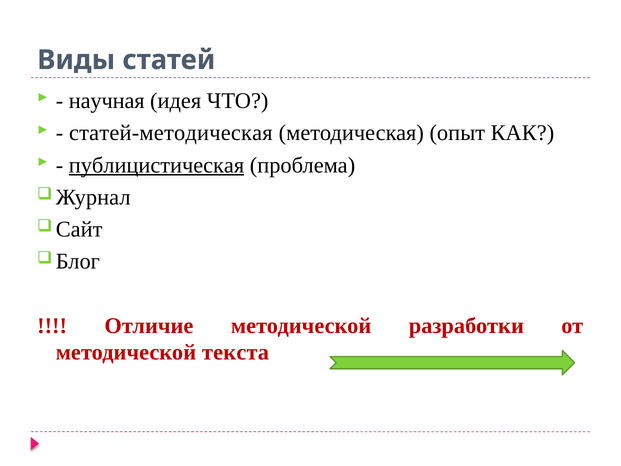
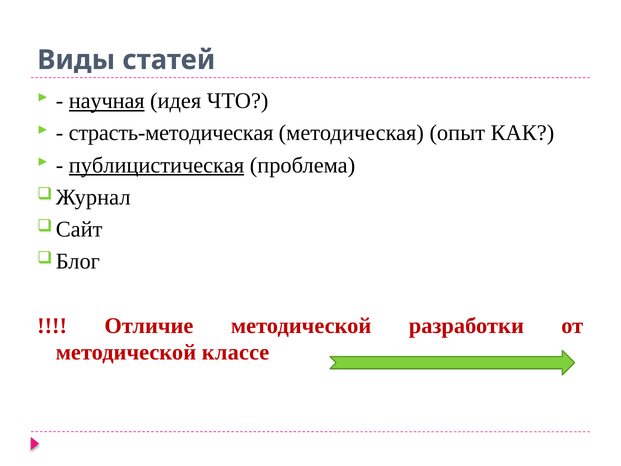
научная underline: none -> present (107, 101)
статей-методическая: статей-методическая -> страсть-методическая (171, 133)
текста: текста -> классе (236, 352)
